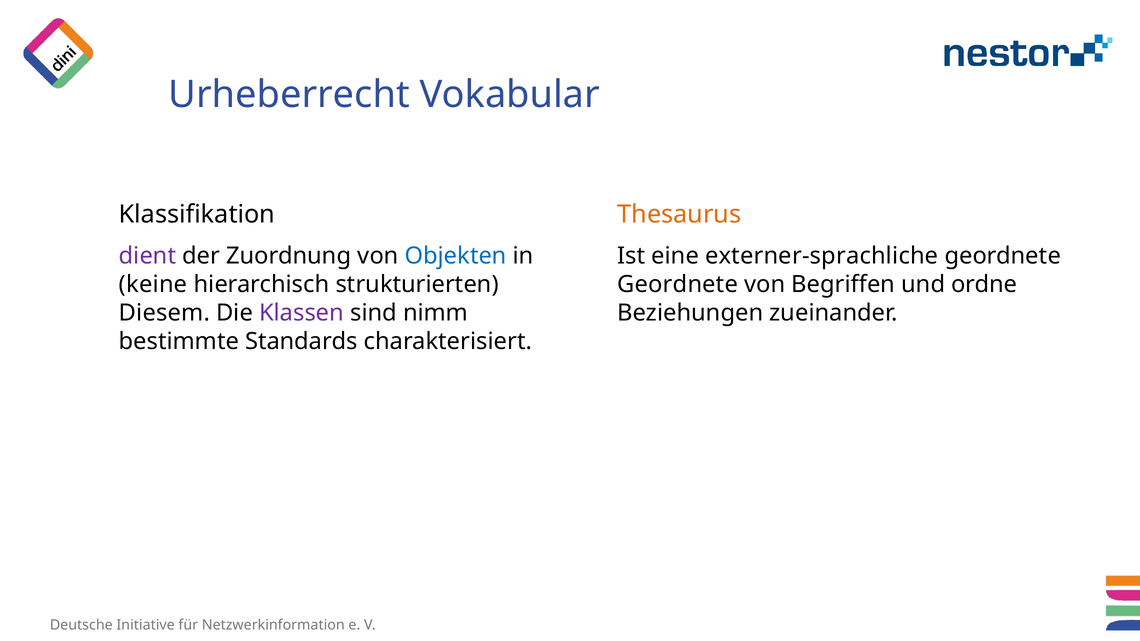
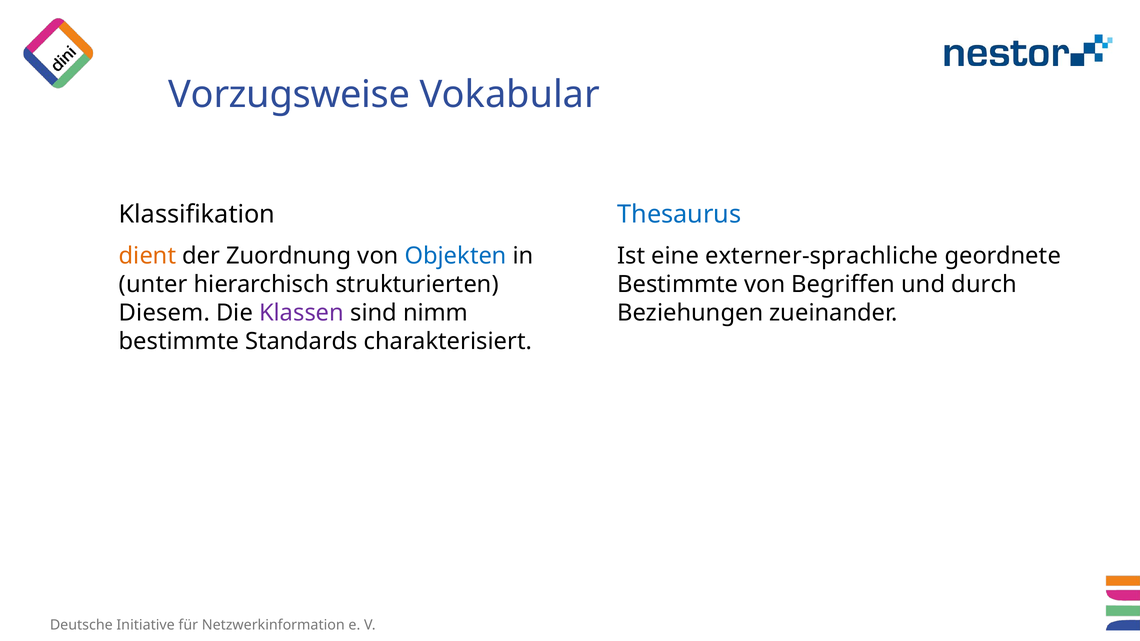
Urheberrecht: Urheberrecht -> Vorzugsweise (289, 95)
Thesaurus colour: orange -> blue (679, 215)
dient colour: purple -> orange (147, 256)
keine: keine -> unter (153, 284)
Geordnete: Geordnete -> Bestimmte (678, 284)
ordne: ordne -> durch (984, 284)
